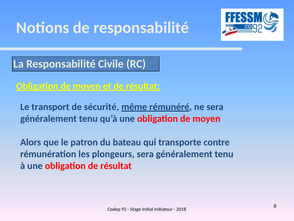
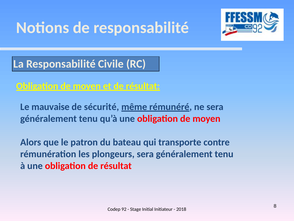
transport: transport -> mauvaise (50, 107)
